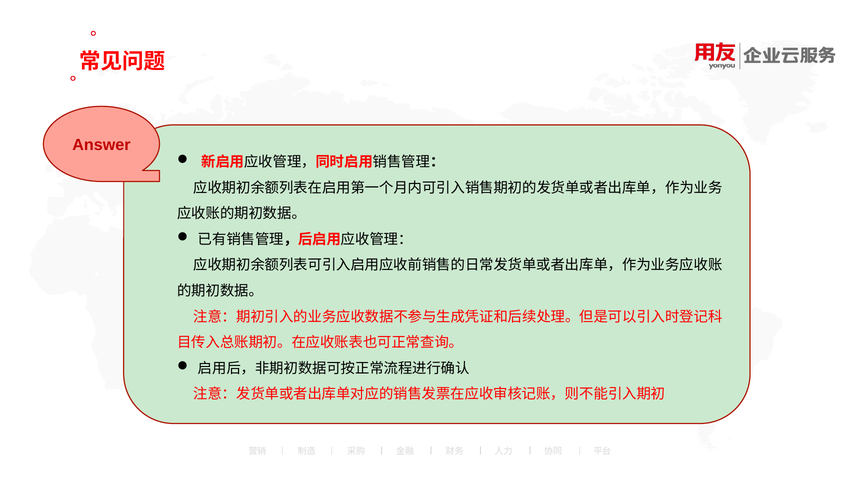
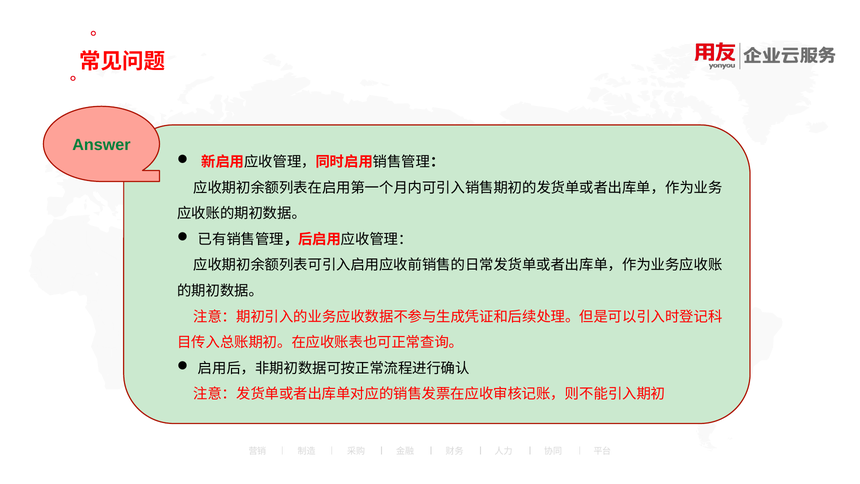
Answer colour: red -> green (101, 145)
